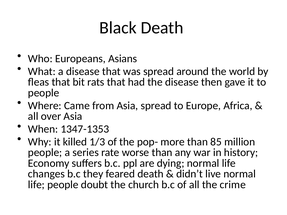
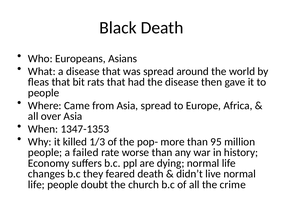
85: 85 -> 95 (216, 142)
series: series -> failed (86, 153)
